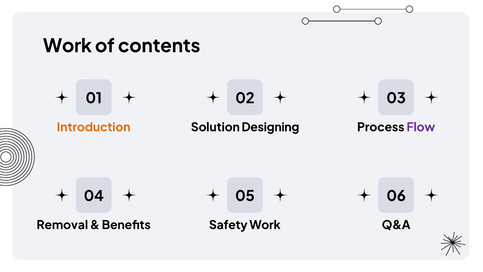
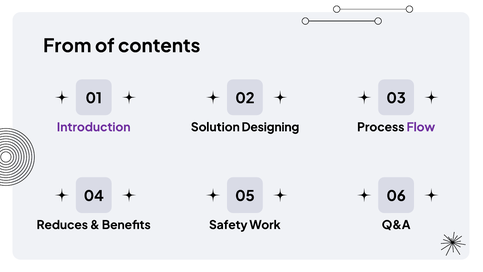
Work: Work -> From (67, 46)
Introduction colour: orange -> purple (94, 127)
Removal: Removal -> Reduces (62, 225)
